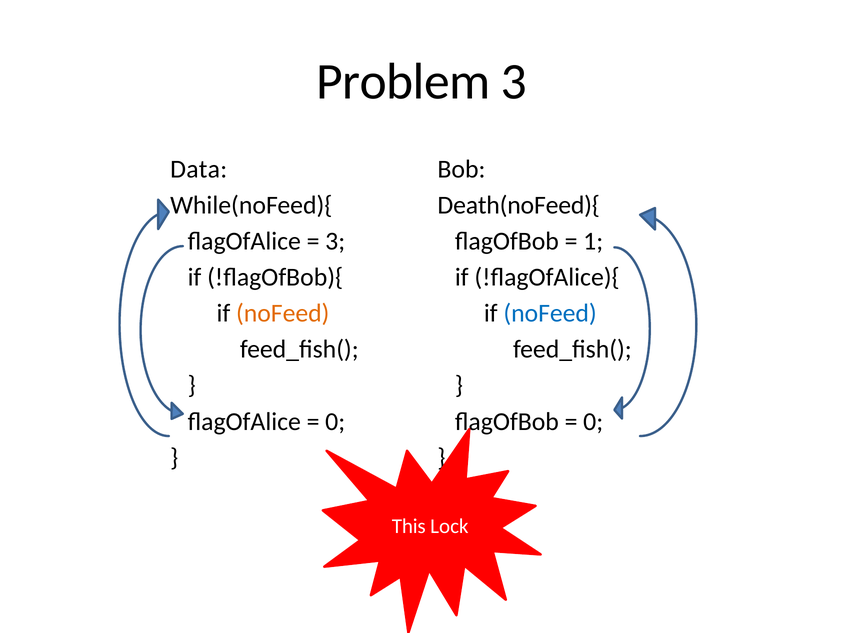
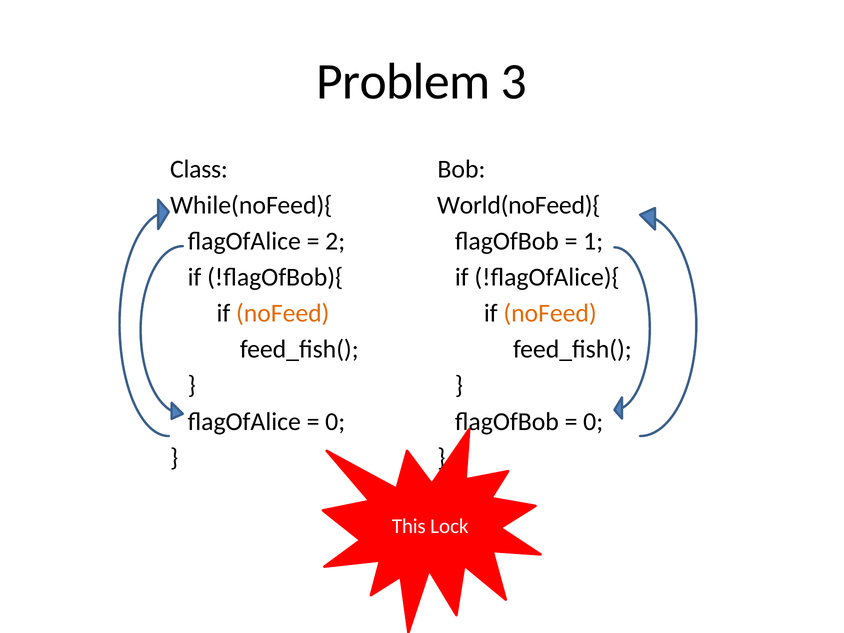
Data: Data -> Class (199, 169)
Death(noFeed){: Death(noFeed){ -> World(noFeed){ (519, 205)
3: 3 -> 2 (335, 241)
noFeed colour: blue -> orange (550, 313)
